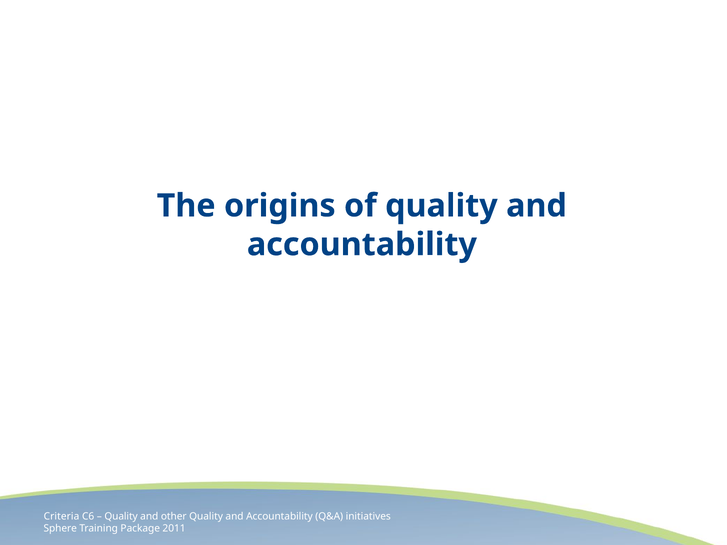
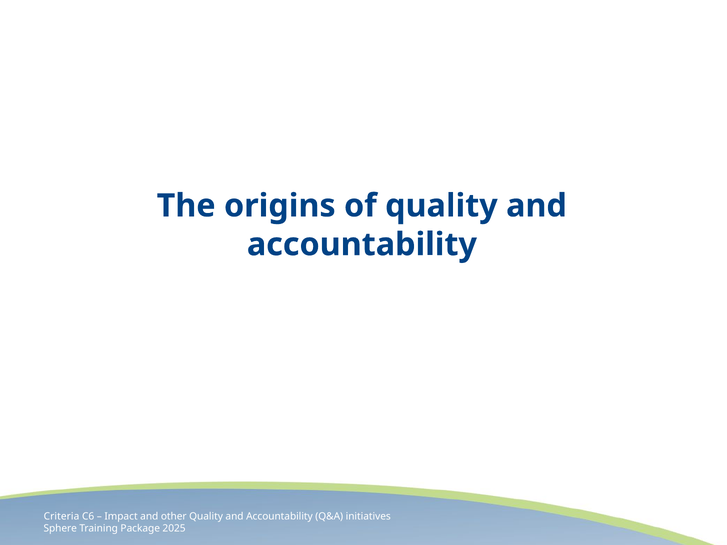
Quality: Quality -> Impact (121, 516)
2011: 2011 -> 2025 (174, 529)
